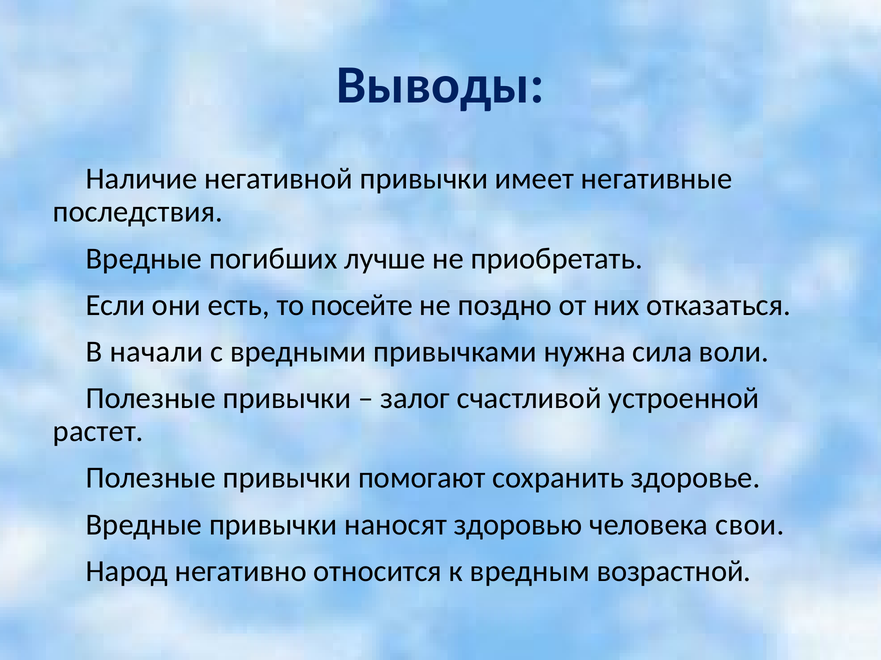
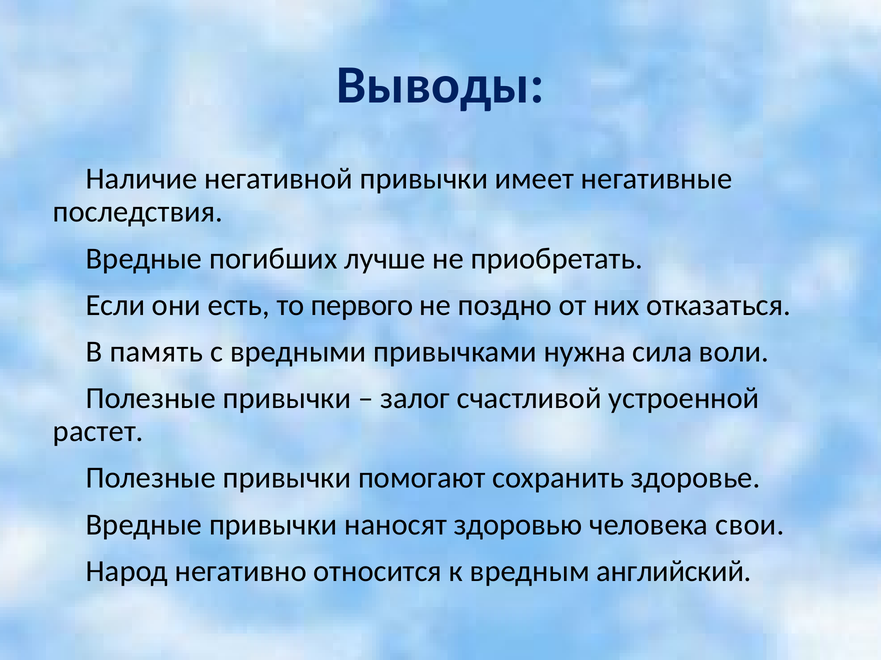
посейте: посейте -> первого (362, 305)
начали: начали -> память (156, 352)
возрастной: возрастной -> английский (674, 572)
